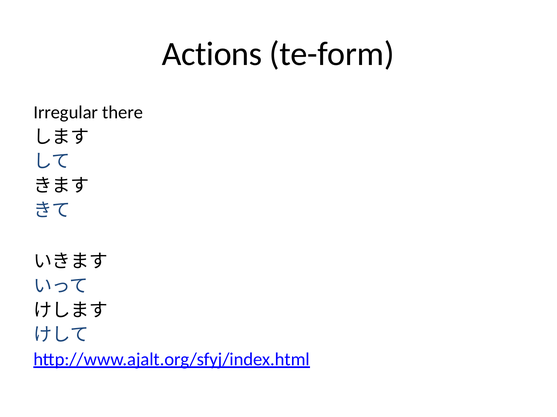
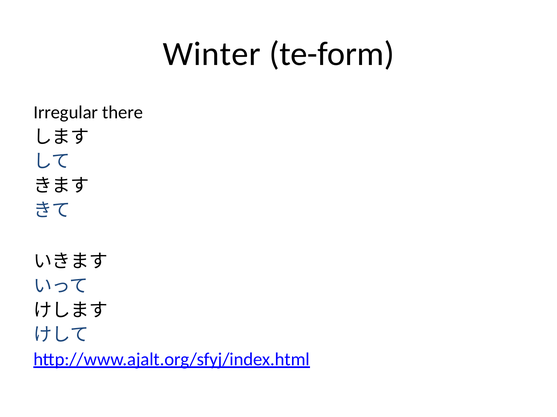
Actions: Actions -> Winter (212, 54)
